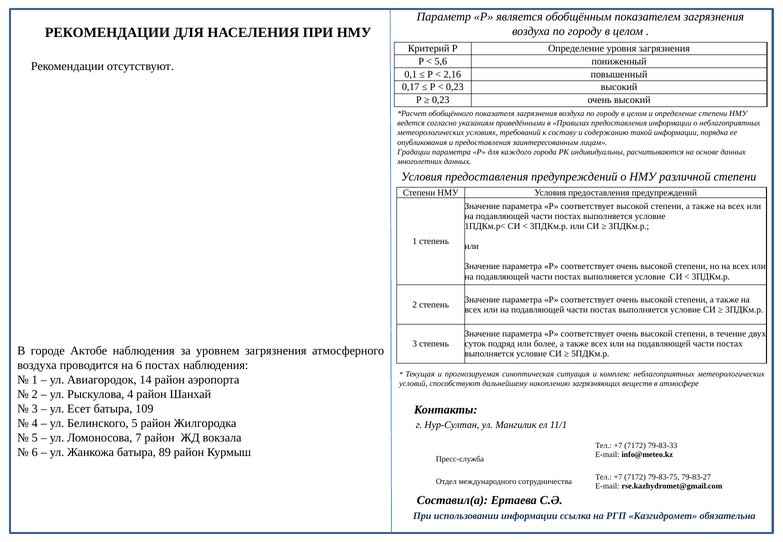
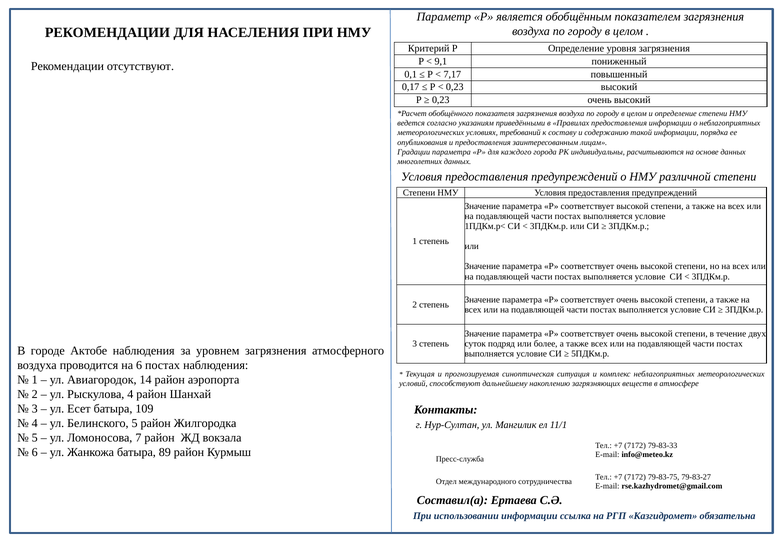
5,6: 5,6 -> 9,1 (441, 61)
2,16: 2,16 -> 7,17 (452, 74)
